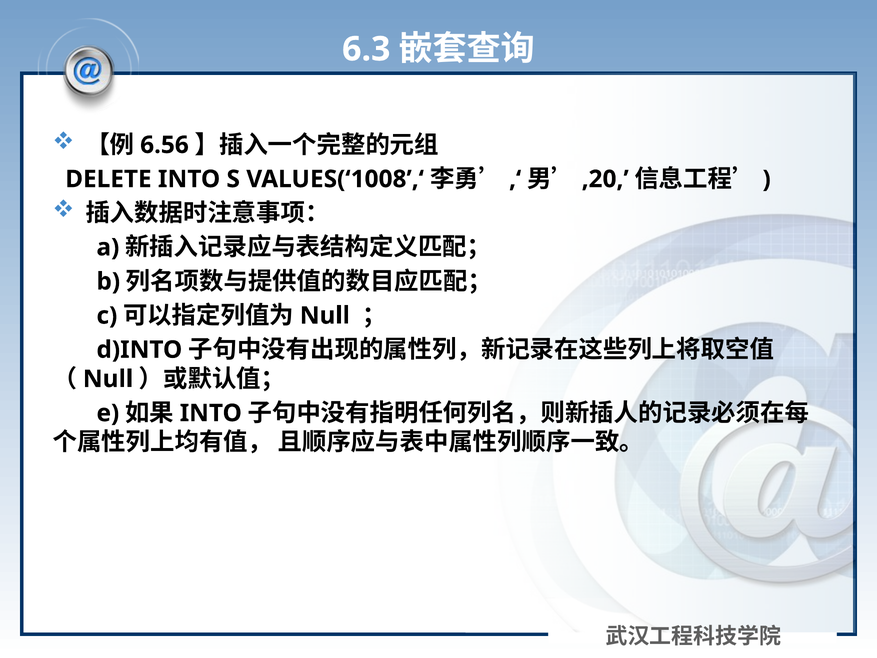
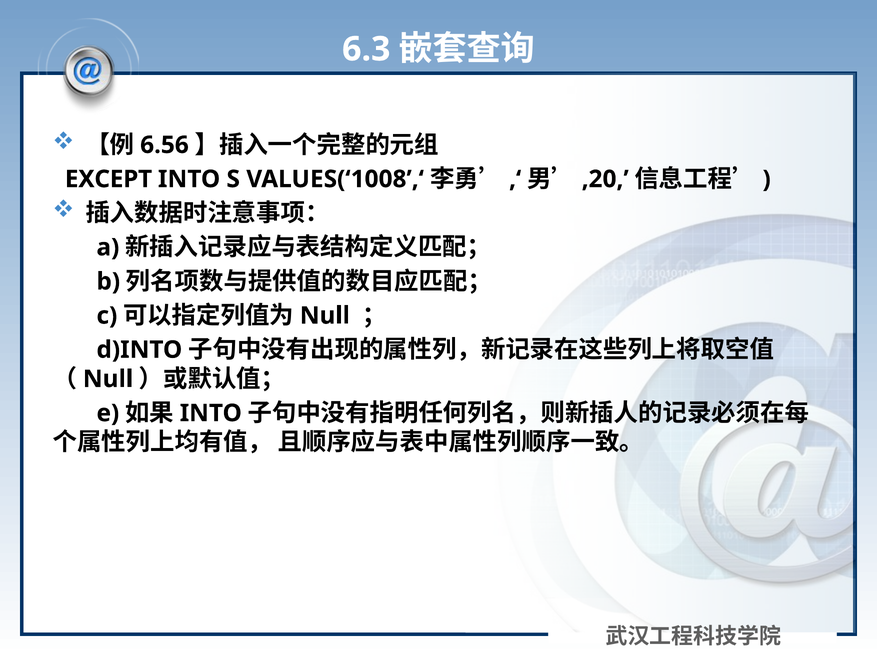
DELETE: DELETE -> EXCEPT (109, 179)
